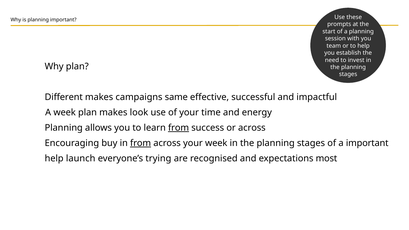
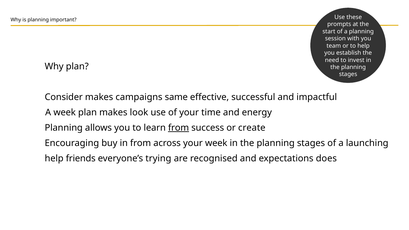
Different: Different -> Consider (64, 97)
or across: across -> create (252, 128)
from underline: present -> none (141, 143)
a important: important -> launching (367, 143)
launch: launch -> friends (81, 159)
most: most -> does (326, 159)
